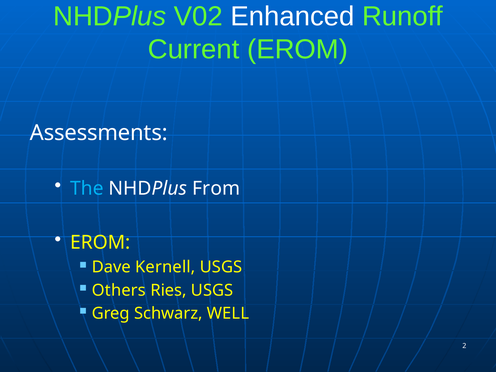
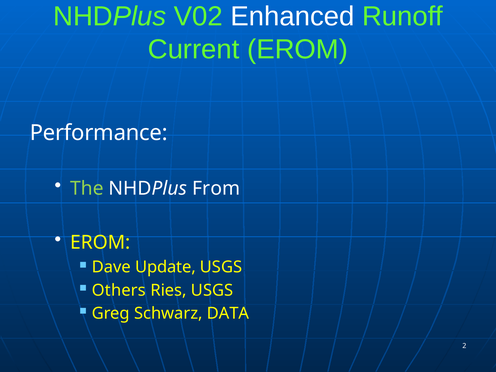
Assessments: Assessments -> Performance (99, 133)
The colour: light blue -> light green (87, 188)
Kernell: Kernell -> Update (165, 267)
WELL: WELL -> DATA (228, 313)
